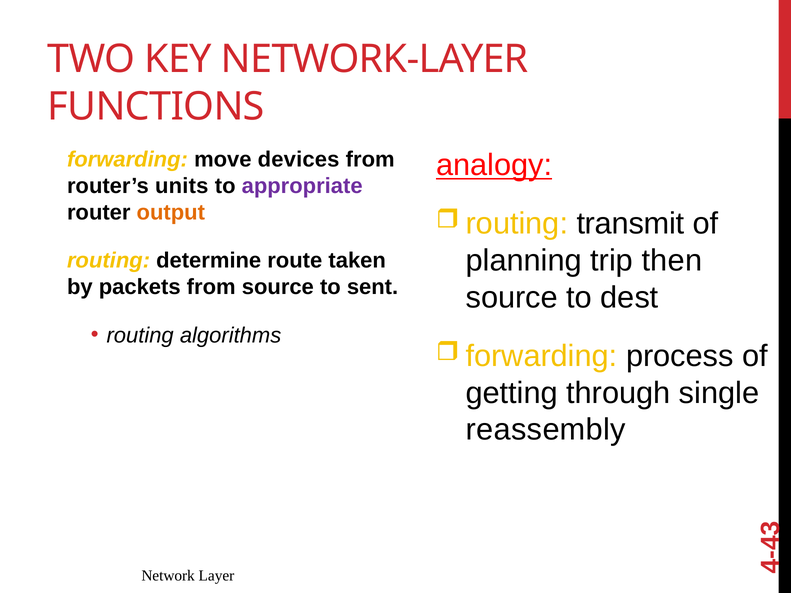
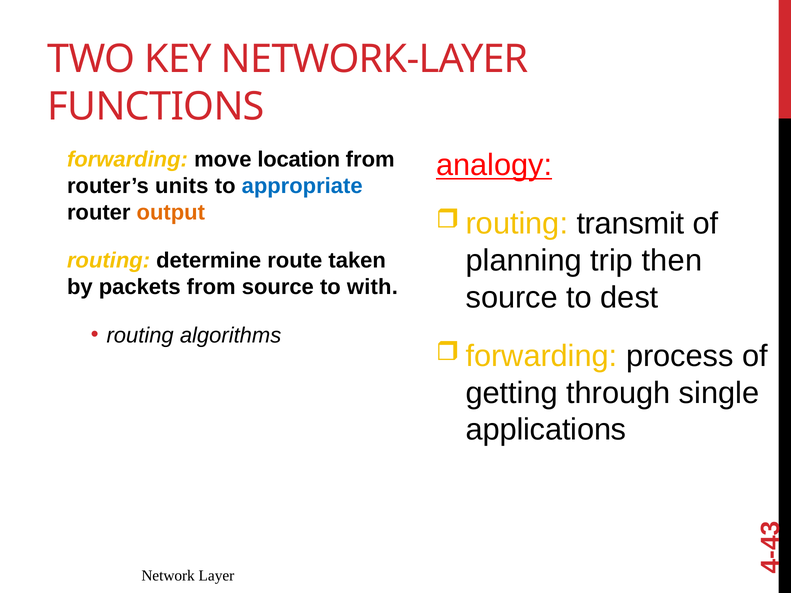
devices: devices -> location (299, 160)
appropriate colour: purple -> blue (302, 186)
sent: sent -> with (372, 287)
reassembly: reassembly -> applications (546, 430)
